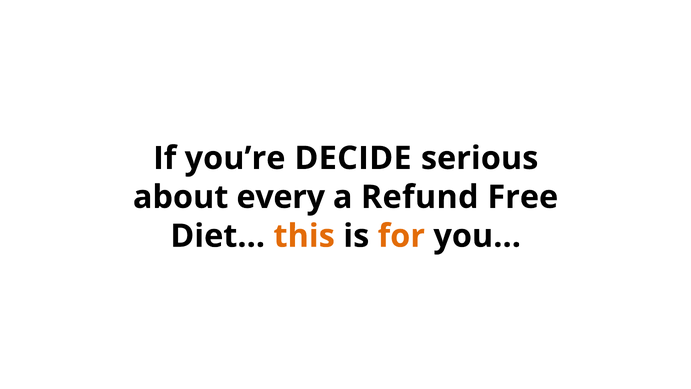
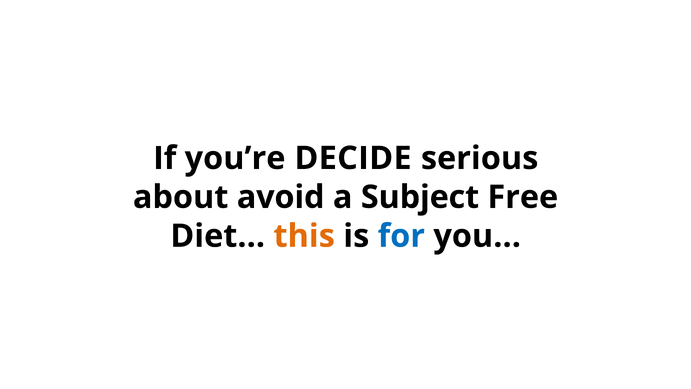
every: every -> avoid (281, 197)
Refund: Refund -> Subject (420, 197)
for colour: orange -> blue (401, 236)
